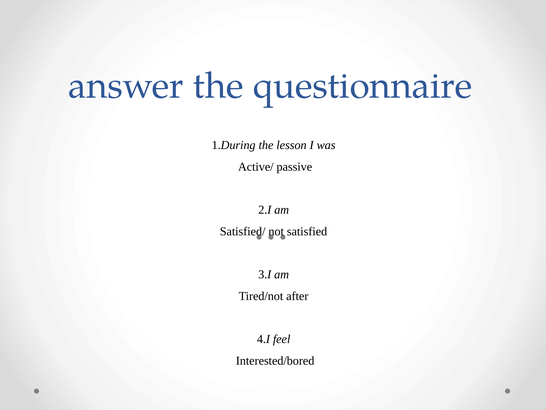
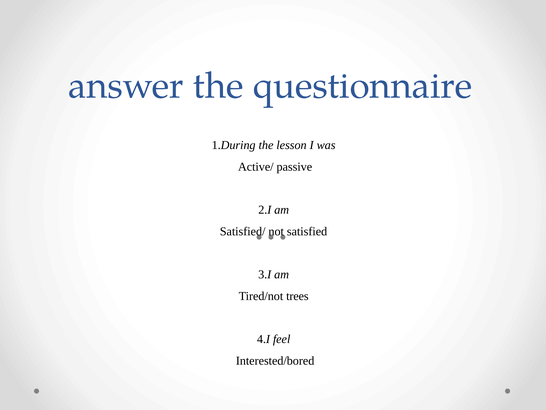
after: after -> trees (297, 296)
